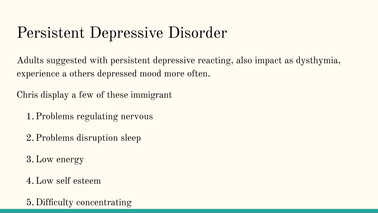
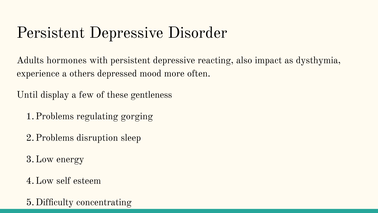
suggested: suggested -> hormones (67, 60)
Chris: Chris -> Until (27, 95)
immigrant: immigrant -> gentleness (151, 95)
nervous: nervous -> gorging (137, 116)
